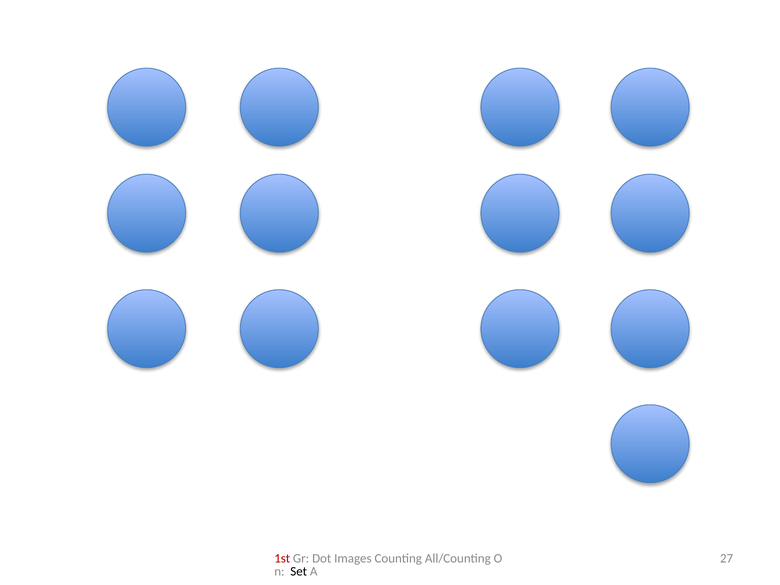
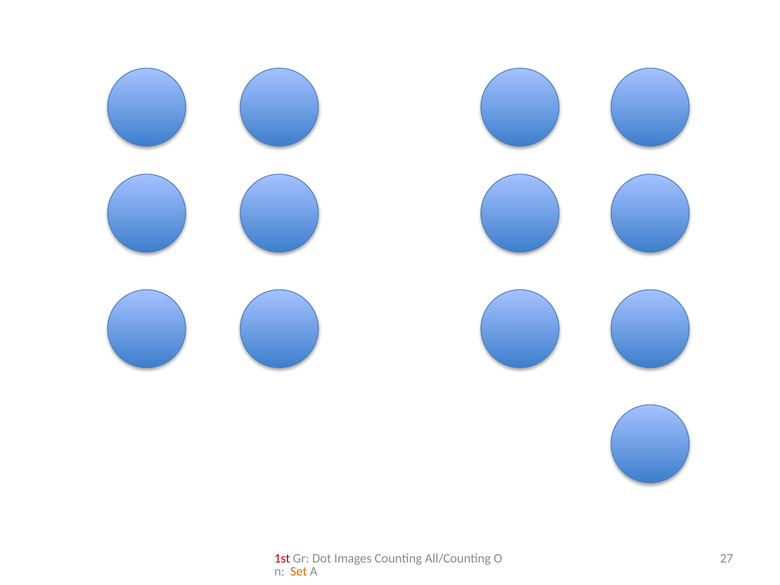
Set colour: black -> orange (299, 572)
